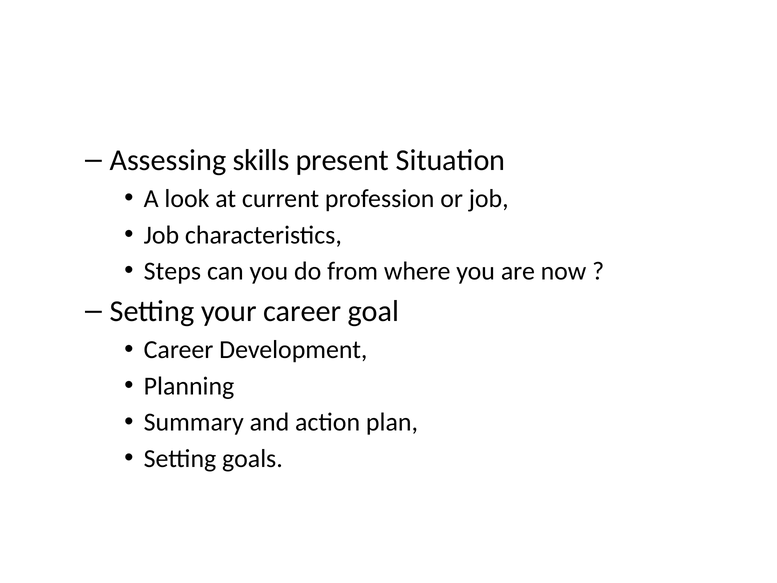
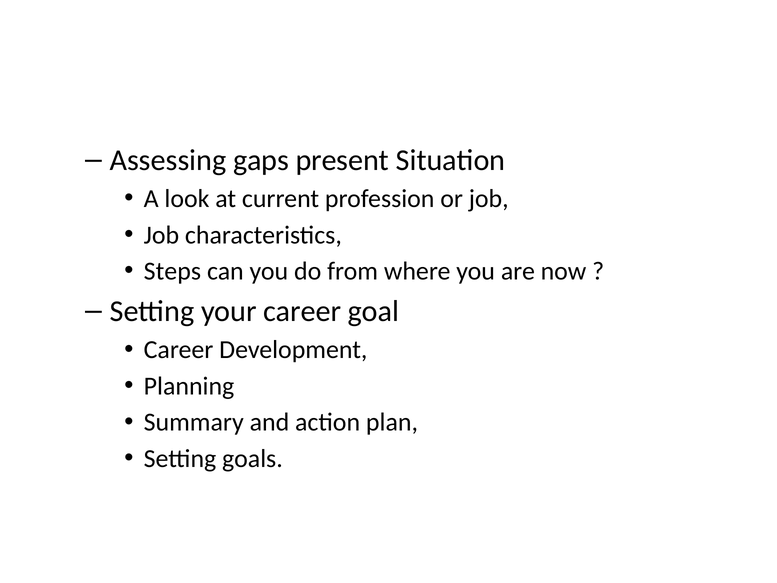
skills: skills -> gaps (261, 160)
